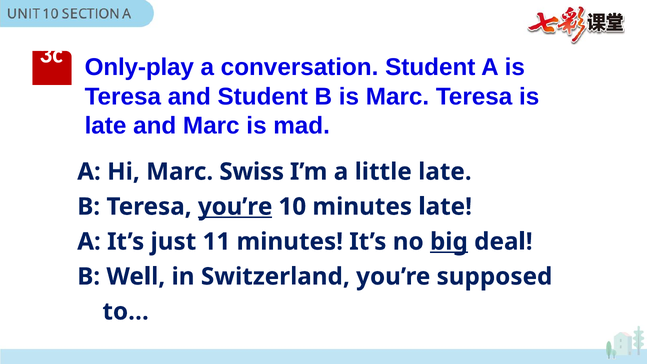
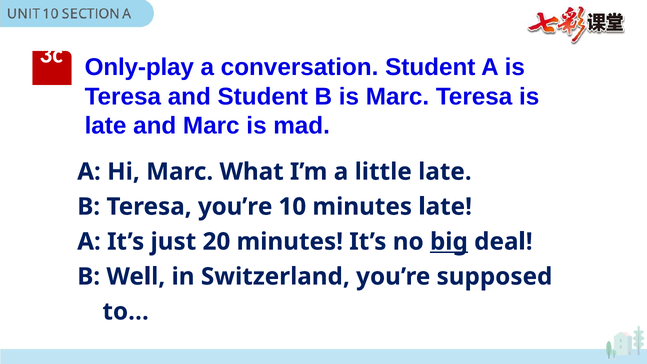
Swiss: Swiss -> What (252, 172)
you’re underline: present -> none (235, 207)
11: 11 -> 20 (216, 242)
